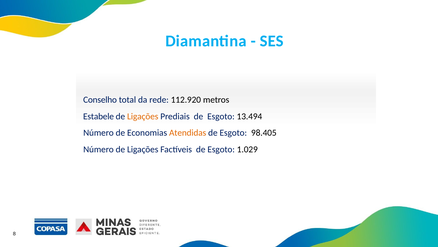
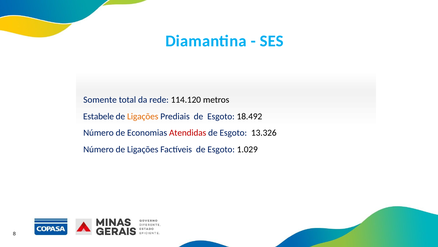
Conselho: Conselho -> Somente (100, 100)
112.920: 112.920 -> 114.120 (186, 100)
13.494: 13.494 -> 18.492 (249, 116)
Atendidas colour: orange -> red (188, 133)
98.405: 98.405 -> 13.326 (264, 133)
